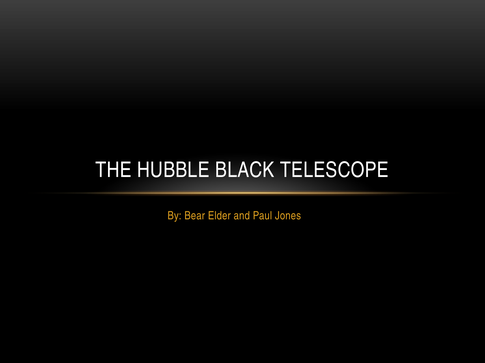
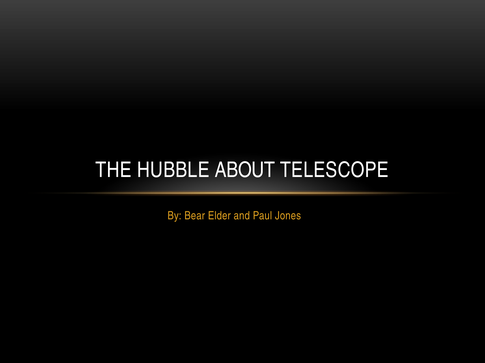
BLACK: BLACK -> ABOUT (245, 171)
